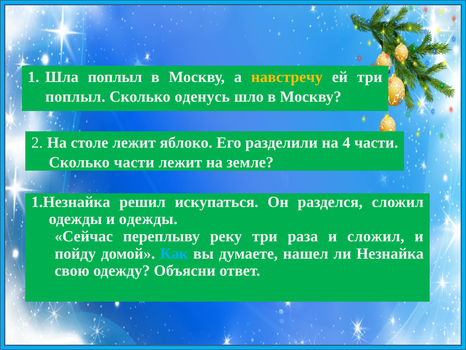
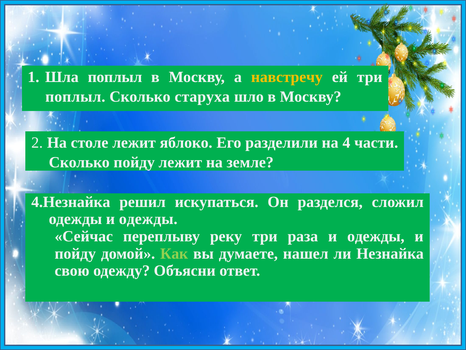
оденусь: оденусь -> старуха (202, 97)
Сколько части: части -> пойду (134, 162)
1.Незнайка: 1.Незнайка -> 4.Незнайка (71, 202)
раза и сложил: сложил -> одежды (376, 236)
Как colour: light blue -> light green (174, 253)
